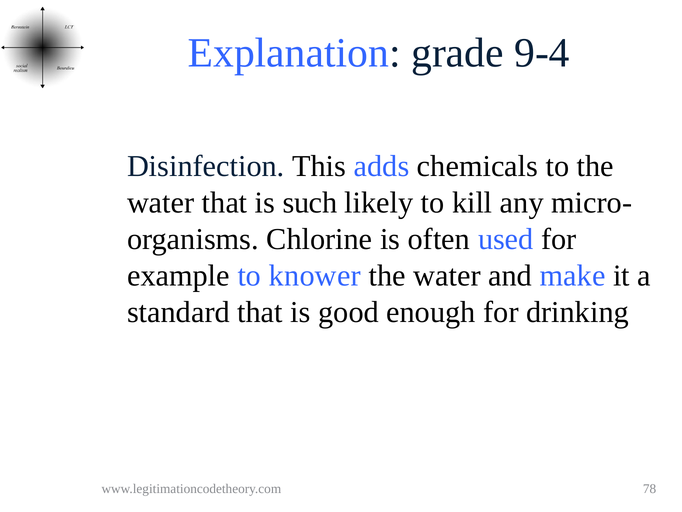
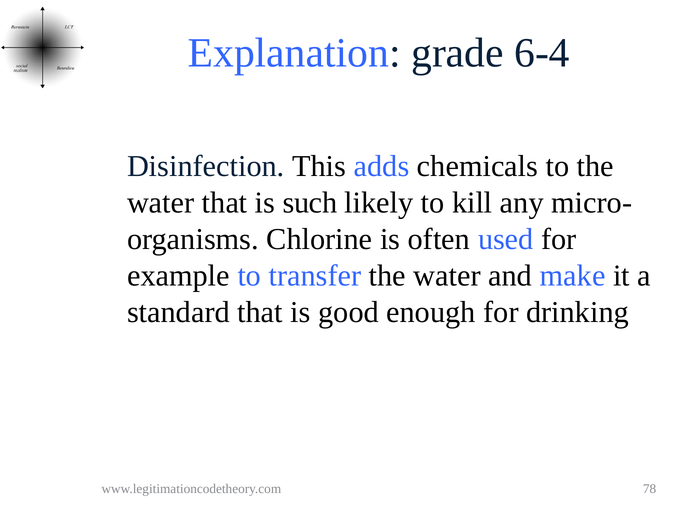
9-4: 9-4 -> 6-4 (542, 53)
knower: knower -> transfer (315, 275)
